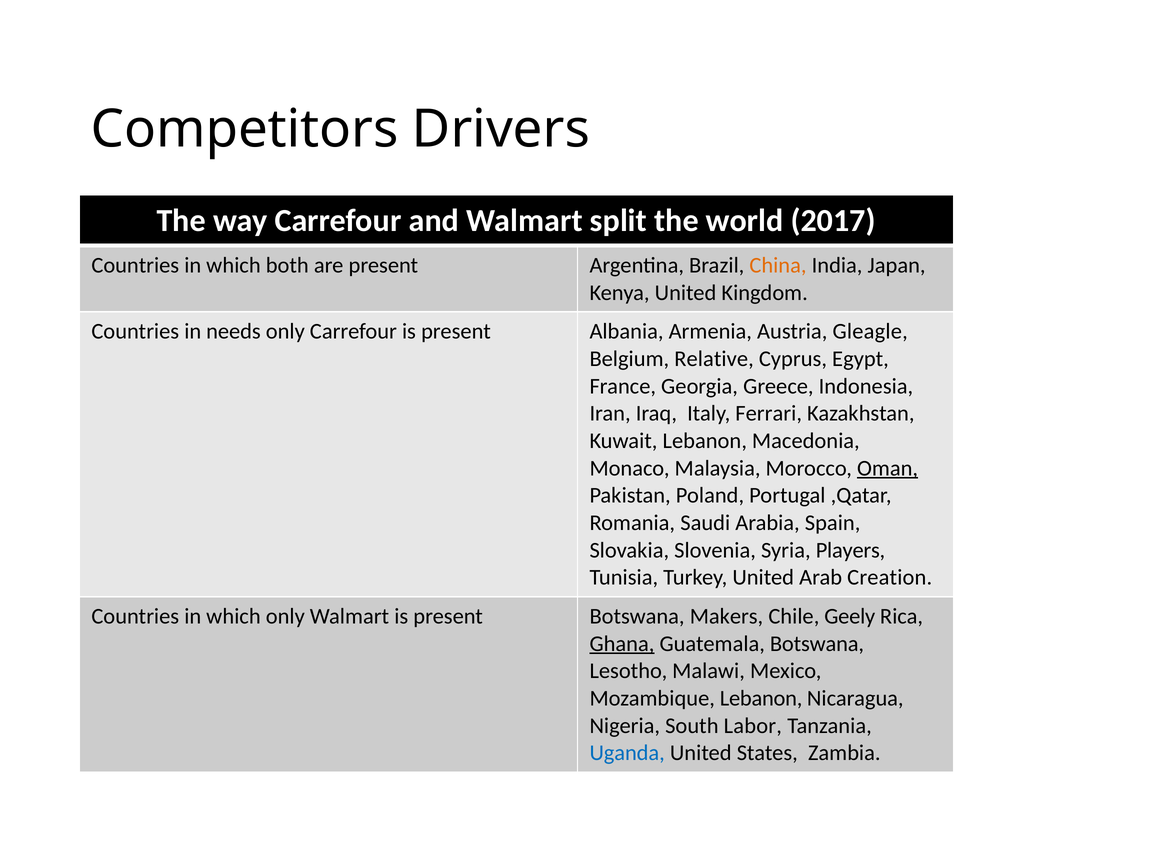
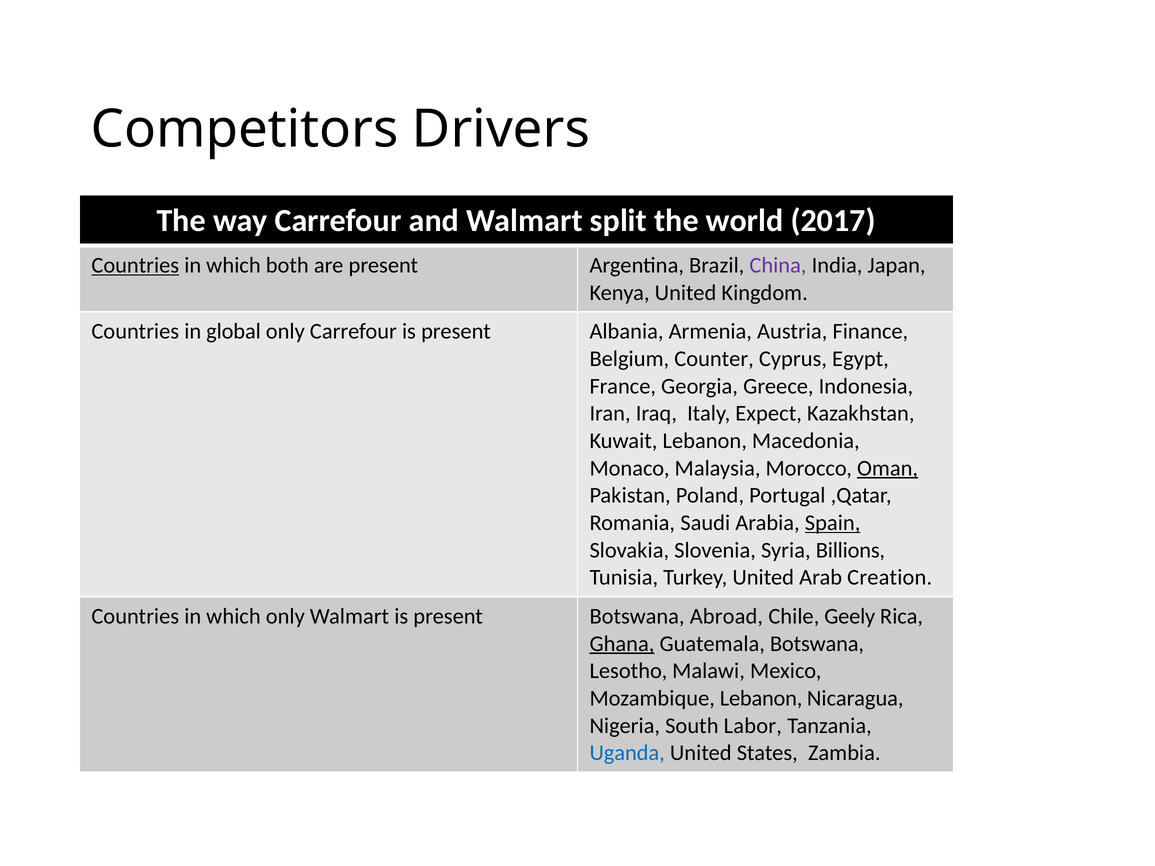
Countries underline: none -> present (135, 265)
China colour: orange -> purple (778, 265)
needs: needs -> global (234, 332)
Gleagle: Gleagle -> Finance (870, 332)
Relative: Relative -> Counter (714, 359)
Ferrari: Ferrari -> Expect (769, 414)
Spain underline: none -> present (833, 523)
Players: Players -> Billions (850, 550)
Makers: Makers -> Abroad (726, 617)
